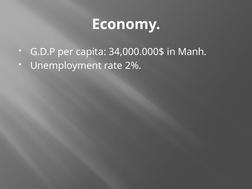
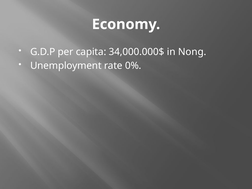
Manh: Manh -> Nong (192, 52)
2%: 2% -> 0% (133, 66)
